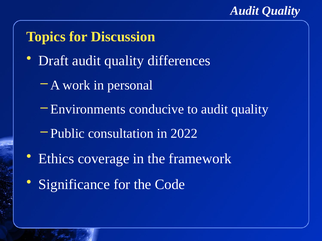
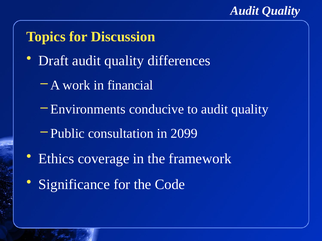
personal: personal -> financial (130, 85)
2022: 2022 -> 2099 (184, 134)
